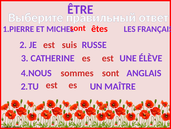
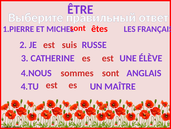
2.TU: 2.TU -> 4.TU (30, 86)
